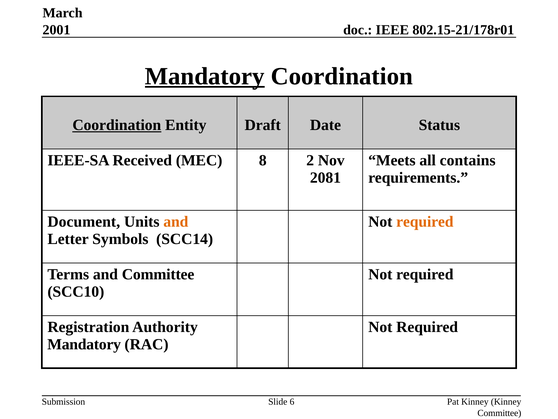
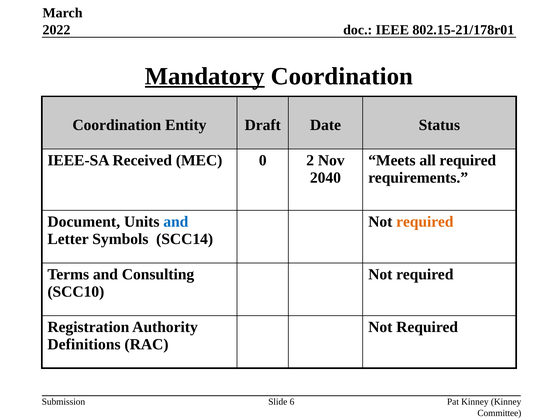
2001: 2001 -> 2022 (56, 30)
Coordination underline: present -> none (117, 125)
8: 8 -> 0 (263, 160)
all contains: contains -> required (468, 160)
2081: 2081 -> 2040 (325, 177)
and colour: orange -> blue (176, 222)
and Committee: Committee -> Consulting (158, 274)
Mandatory: Mandatory -> Definitions (84, 344)
